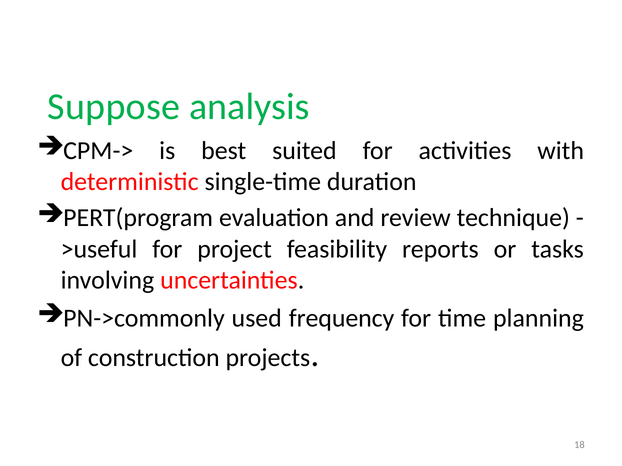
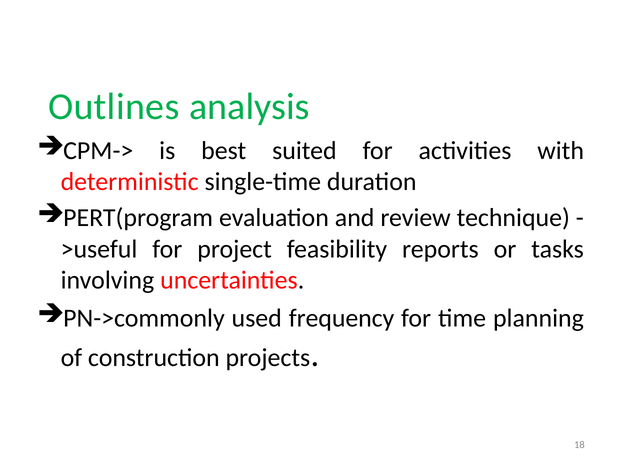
Suppose: Suppose -> Outlines (114, 107)
